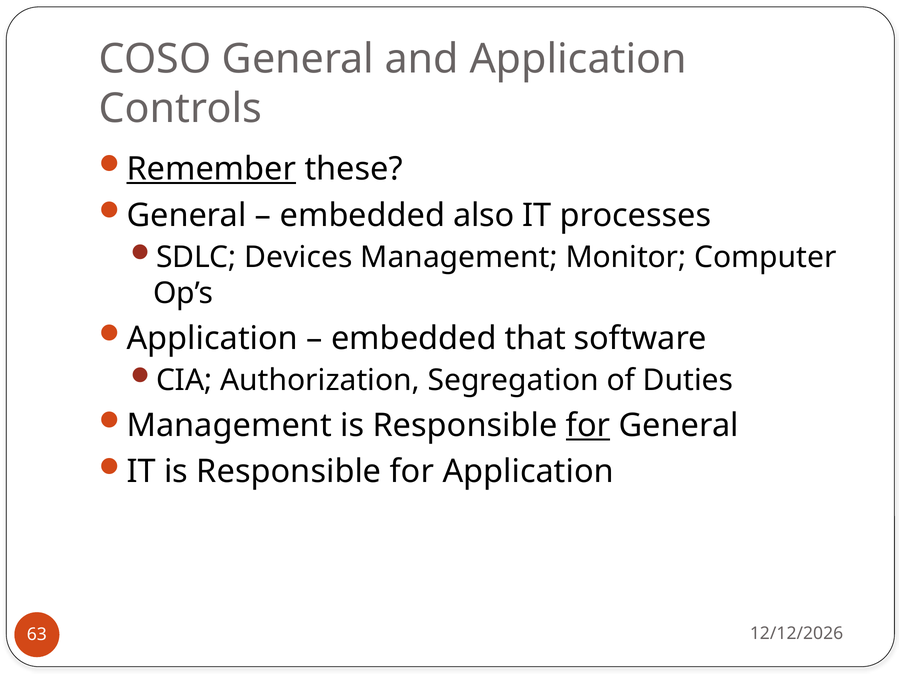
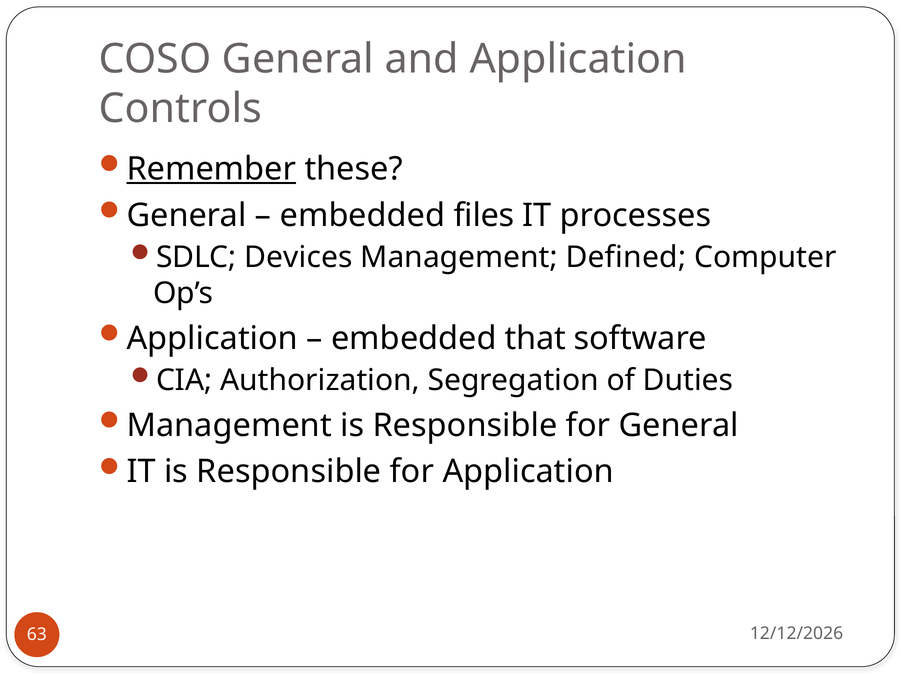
also: also -> files (484, 215)
Monitor: Monitor -> Defined (626, 257)
for underline: present -> none (588, 425)
